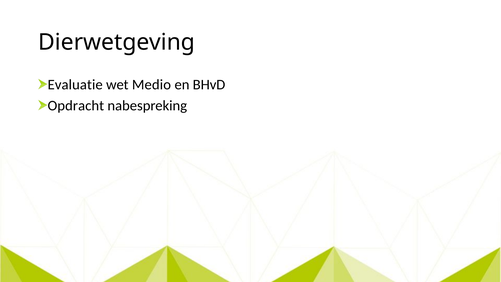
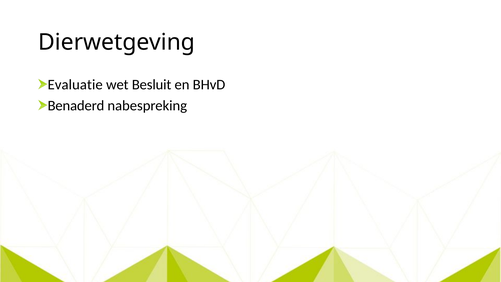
Medio: Medio -> Besluit (152, 85)
Opdracht: Opdracht -> Benaderd (76, 106)
